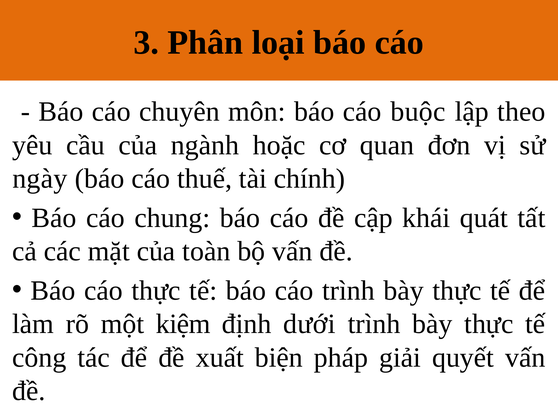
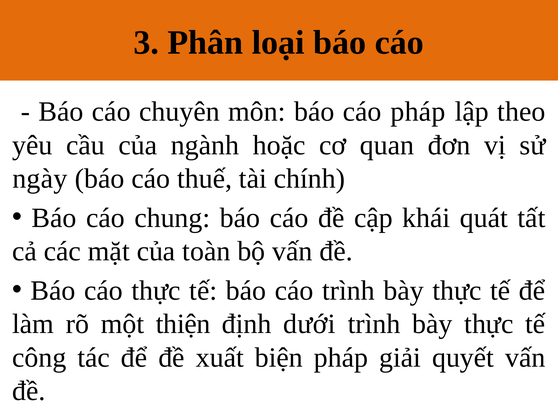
cáo buộc: buộc -> pháp (418, 112)
kiệm: kiệm -> thiện (183, 324)
